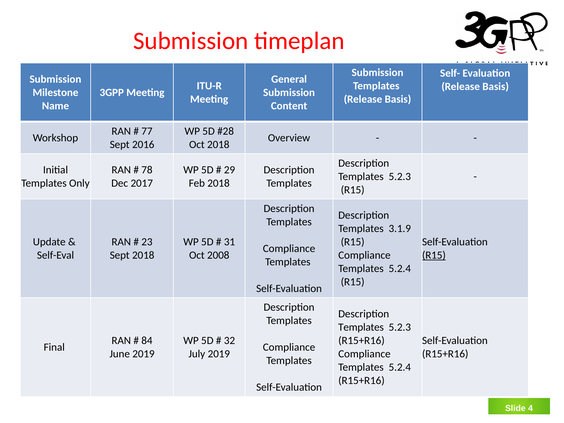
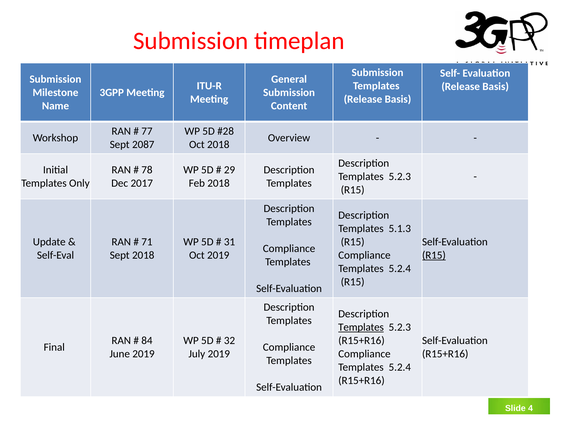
2016: 2016 -> 2087 (143, 145)
3.1.9: 3.1.9 -> 5.1.3 (400, 229)
23: 23 -> 71 (147, 242)
Oct 2008: 2008 -> 2019 (218, 255)
Templates underline: none -> present (361, 327)
